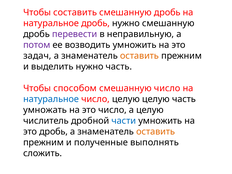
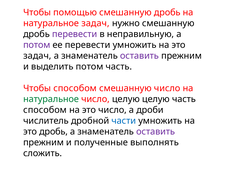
составить: составить -> помощью (75, 12)
натуральное дробь: дробь -> задач (95, 23)
ее возводить: возводить -> перевести (88, 45)
оставить colour: orange -> purple (140, 56)
выделить нужно: нужно -> потом (90, 67)
натуральное colour: blue -> green (51, 99)
умножать: умножать -> способом (45, 110)
а целую: целую -> дроби (150, 110)
оставить colour: orange -> purple (156, 132)
